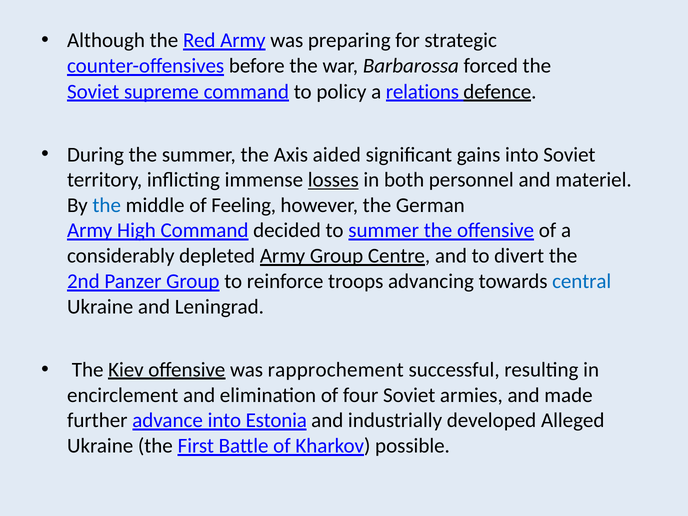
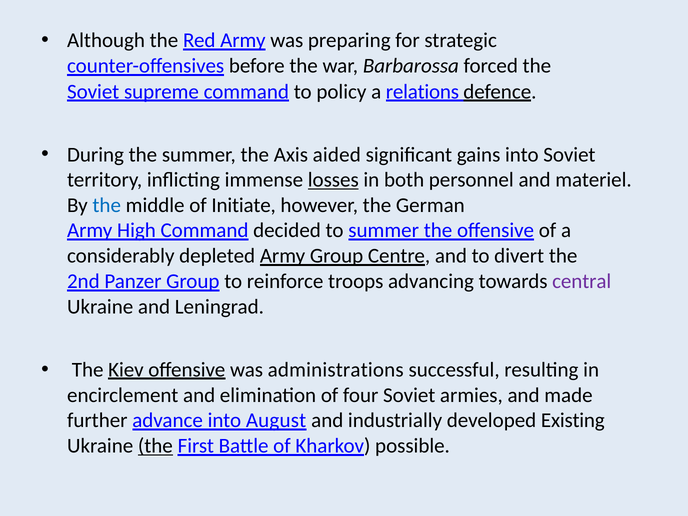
Feeling: Feeling -> Initiate (244, 205)
central colour: blue -> purple (582, 281)
rapprochement: rapprochement -> administrations (336, 370)
Estonia: Estonia -> August (276, 420)
Alleged: Alleged -> Existing (573, 420)
the underline: none -> present (155, 446)
